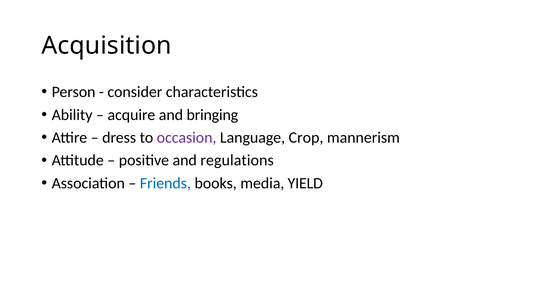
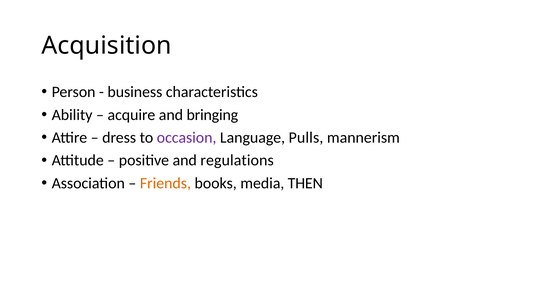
consider: consider -> business (135, 92)
Crop: Crop -> Pulls (306, 138)
Friends colour: blue -> orange (165, 183)
YIELD: YIELD -> THEN (305, 183)
